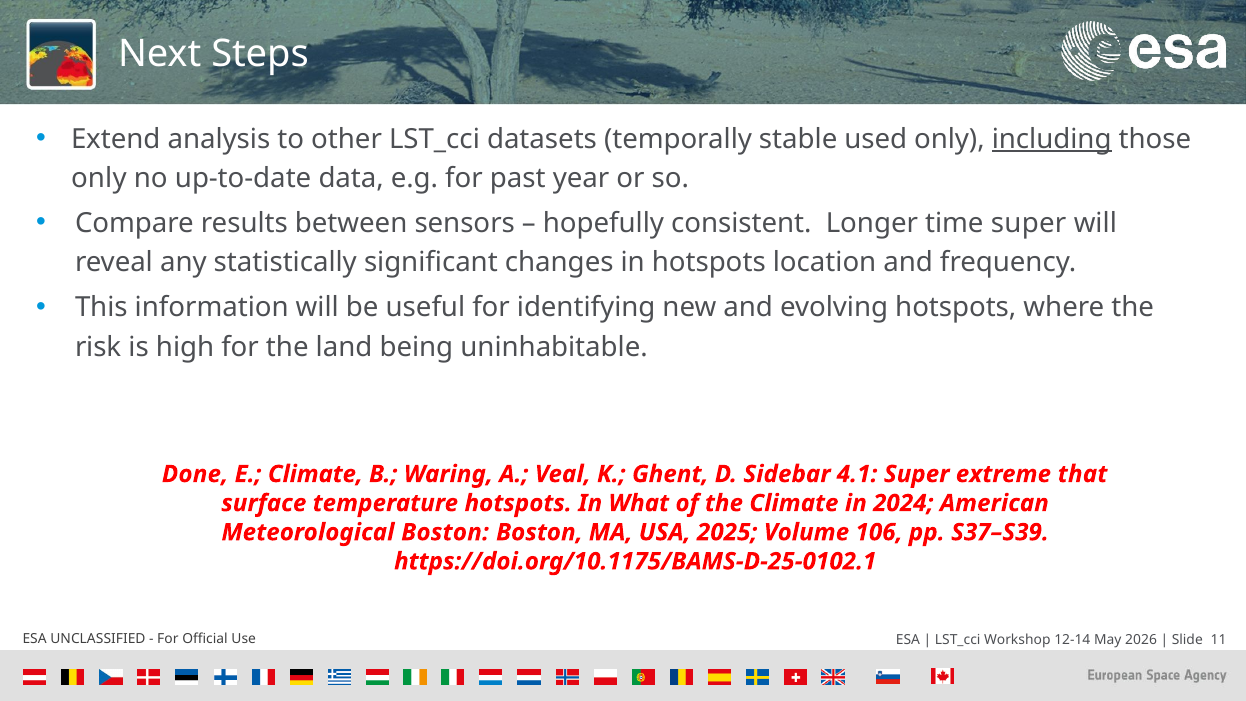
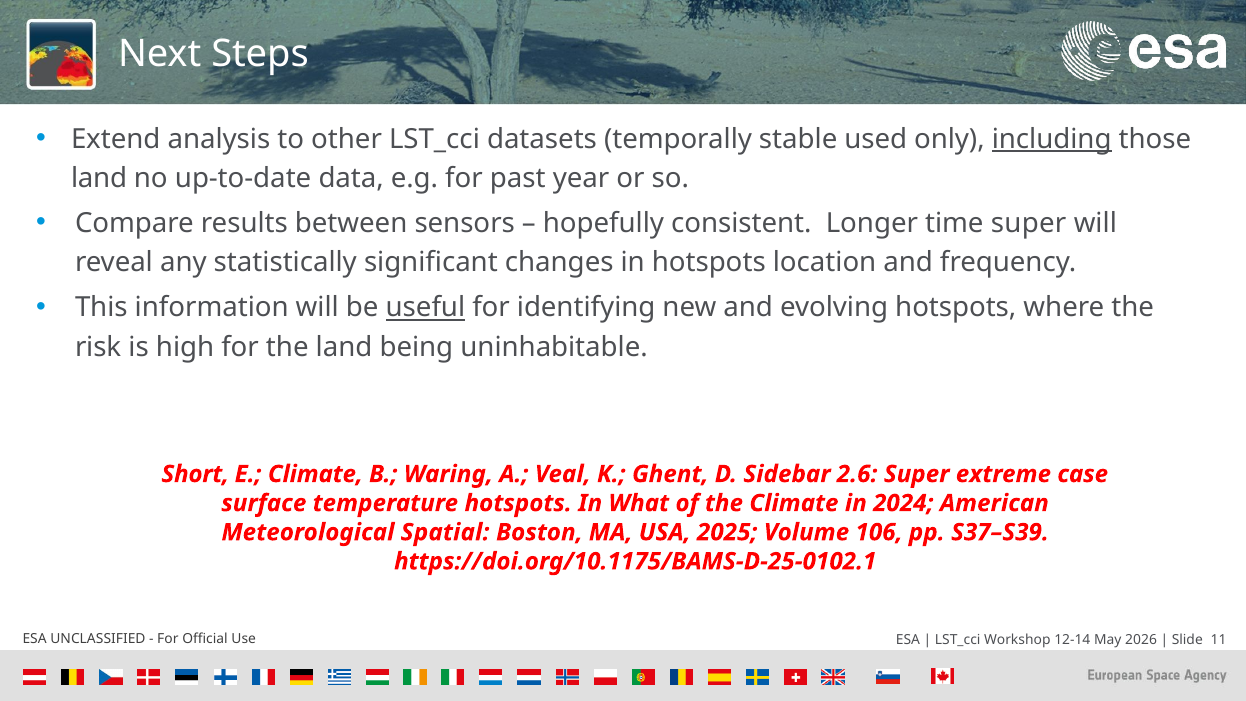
only: only -> land (99, 178)
useful underline: none -> present (425, 308)
Done: Done -> Short (195, 474)
4.1: 4.1 -> 2.6 (857, 474)
that: that -> case (1083, 474)
Meteorological Boston: Boston -> Spatial (445, 532)
